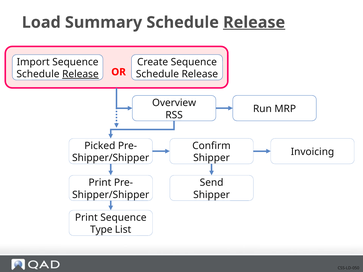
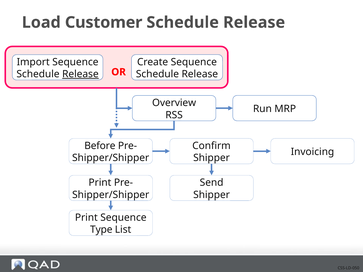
Summary: Summary -> Customer (104, 22)
Release underline: present -> none (254, 22)
Picked: Picked -> Before (100, 146)
